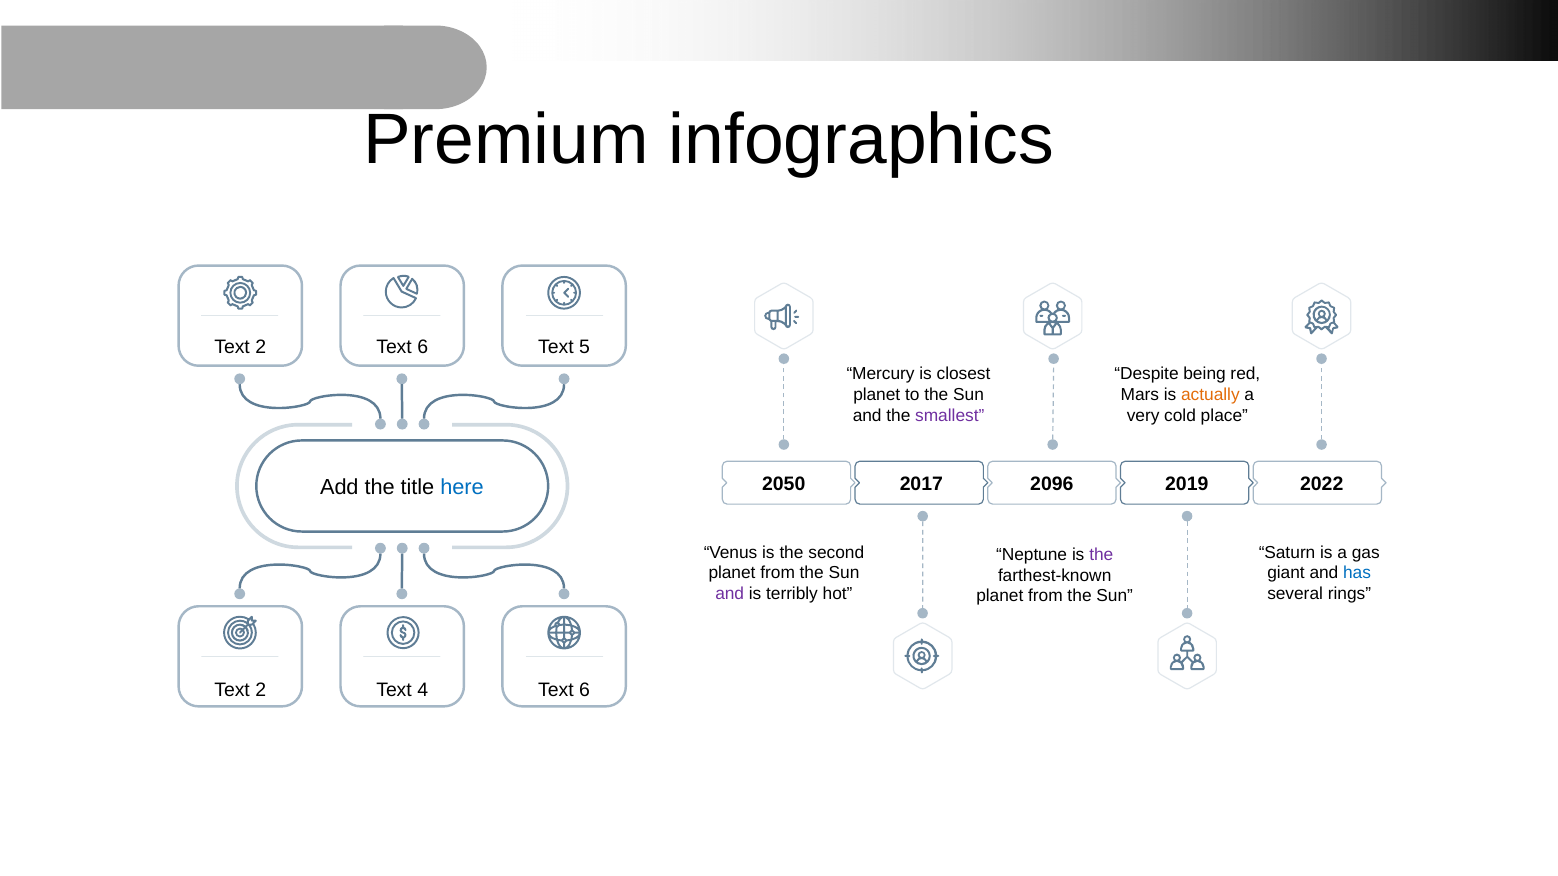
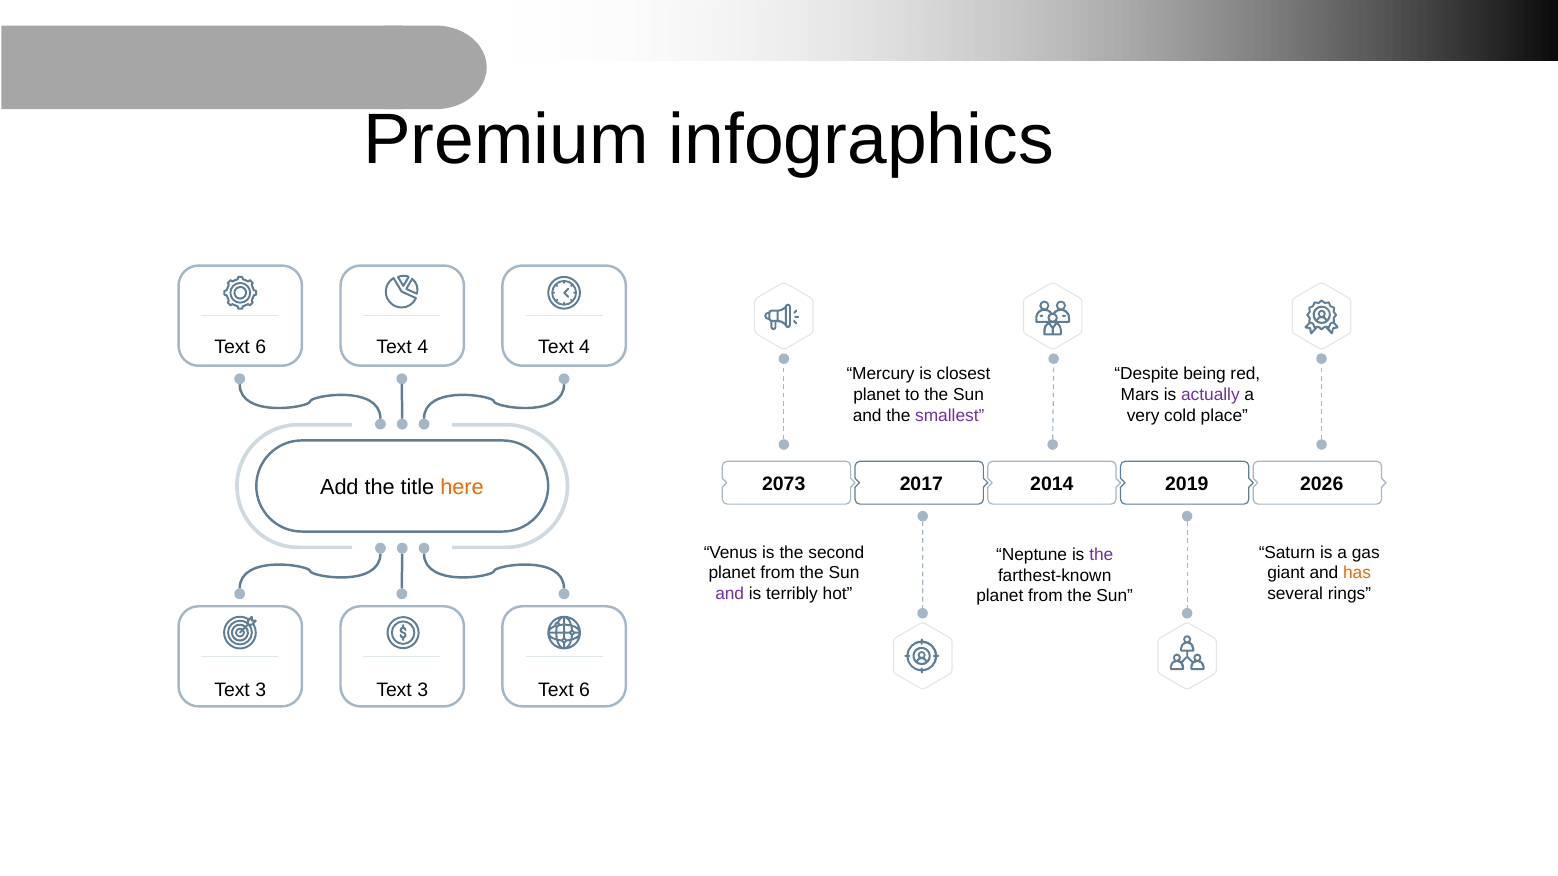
2: 2 -> 6 (261, 347)
6: 6 -> 4 (423, 347)
5: 5 -> 4 (585, 347)
actually colour: orange -> purple (1210, 395)
2050: 2050 -> 2073 (784, 484)
2096: 2096 -> 2014 (1052, 484)
2022: 2022 -> 2026 (1322, 484)
here colour: blue -> orange (462, 488)
has colour: blue -> orange (1357, 573)
2: 2 -> 3 (261, 690)
4: 4 -> 3 (423, 690)
